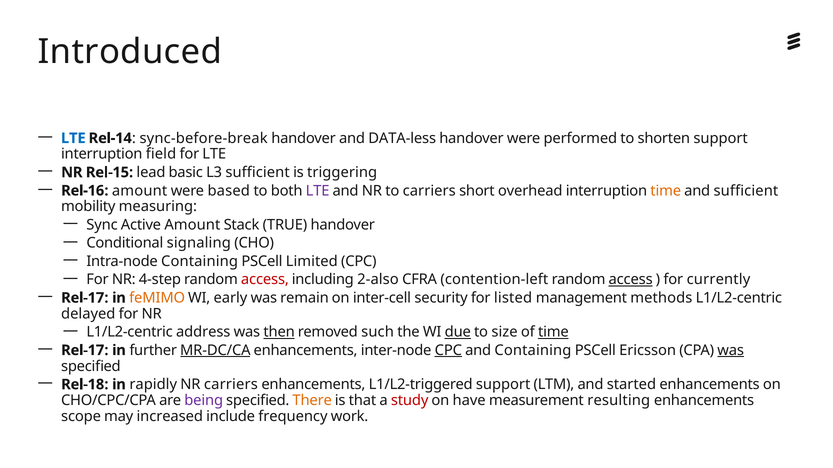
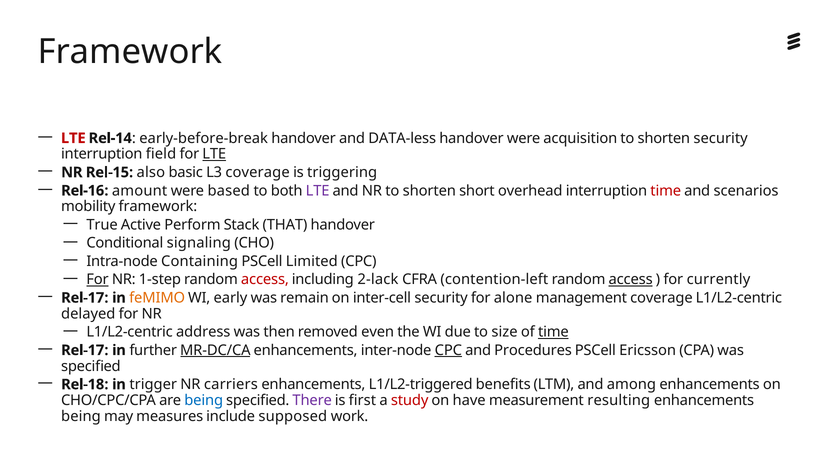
Introduced: Introduced -> Framework (130, 52)
LTE colour: blue -> red (73, 138)
sync-before-break: sync-before-break -> early-before-break (204, 138)
performed: performed -> acquisition (580, 138)
shorten support: support -> security (721, 138)
LTE underline: none -> present (214, 154)
lead: lead -> also (151, 173)
L3 sufficient: sufficient -> coverage (258, 173)
NR to carriers: carriers -> shorten (429, 191)
time colour: orange -> red (666, 191)
and sufficient: sufficient -> scenarios (746, 191)
mobility measuring: measuring -> framework (158, 207)
Sync: Sync -> True (102, 225)
Active Amount: Amount -> Perform (192, 225)
TRUE: TRUE -> THAT (285, 225)
For underline: none -> present (98, 280)
4-step: 4-step -> 1-step (160, 280)
2-also: 2-also -> 2-lack (378, 280)
listed: listed -> alone (513, 298)
management methods: methods -> coverage (661, 298)
then underline: present -> none (279, 332)
such: such -> even (378, 332)
due underline: present -> none (458, 332)
and Containing: Containing -> Procedures (533, 351)
was underline: present -> none (731, 351)
rapidly: rapidly -> trigger (153, 385)
L1/L2-triggered support: support -> benefits (503, 385)
started: started -> among (631, 385)
being colour: purple -> blue (204, 401)
There colour: orange -> purple (312, 401)
that: that -> first (362, 401)
scope: scope -> being (81, 417)
increased: increased -> measures (170, 417)
frequency: frequency -> supposed (293, 417)
